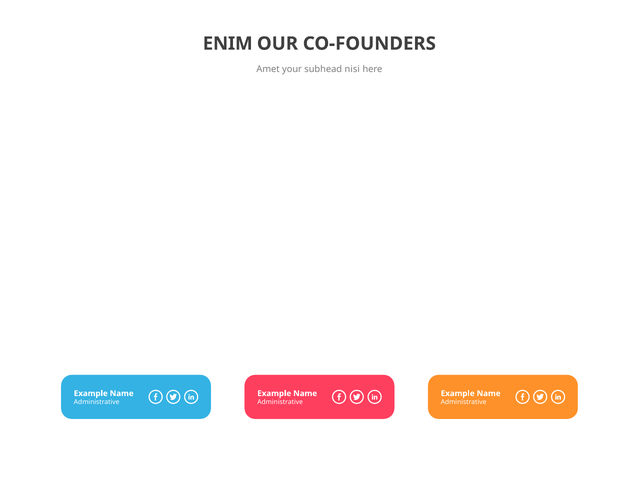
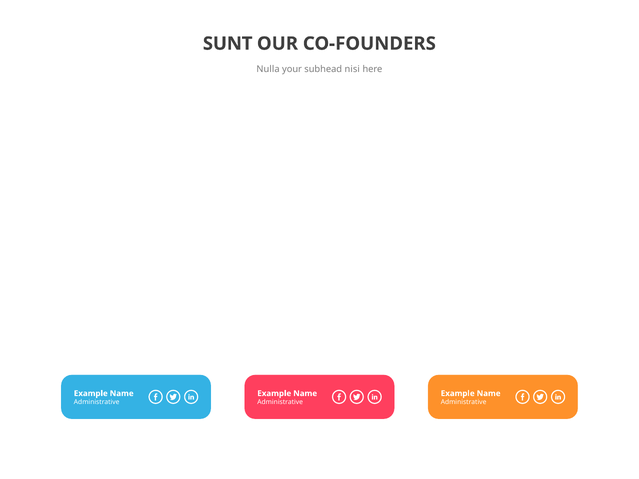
ENIM: ENIM -> SUNT (228, 44)
Amet: Amet -> Nulla (268, 69)
